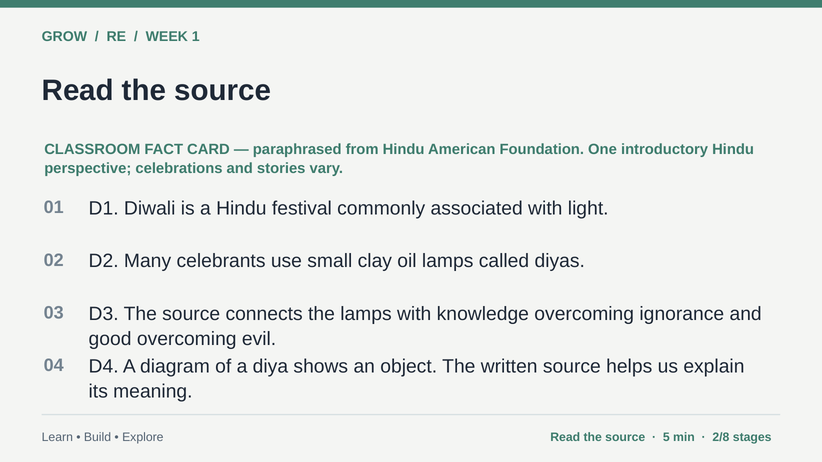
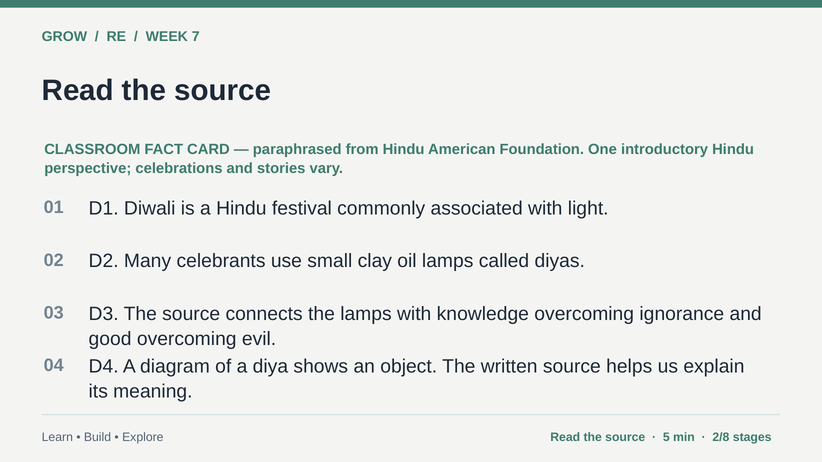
1: 1 -> 7 (196, 36)
